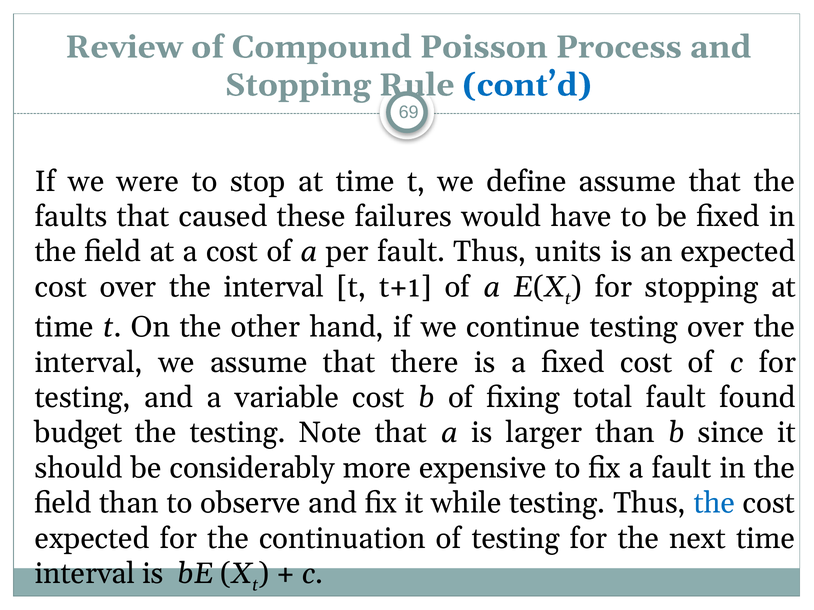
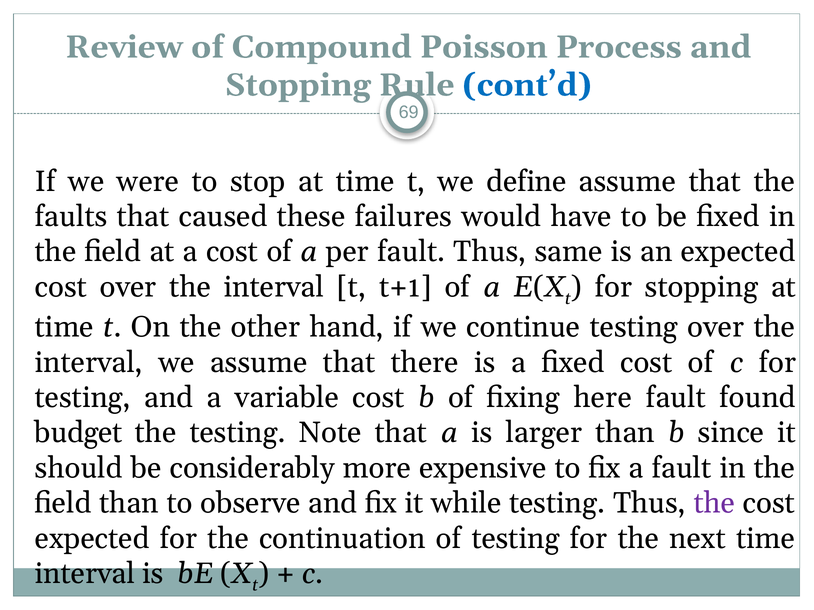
units: units -> same (568, 252)
total: total -> here (603, 398)
the colour: blue -> purple (714, 504)
